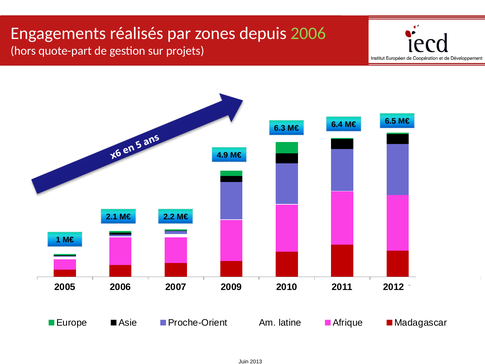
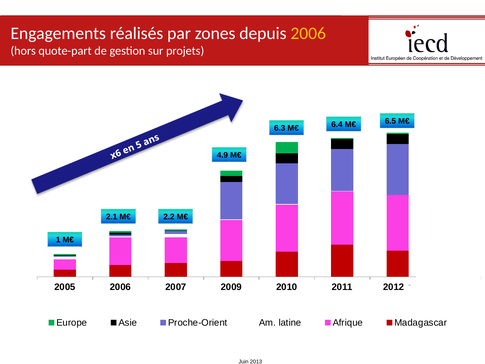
2006 colour: light green -> yellow (308, 33)
